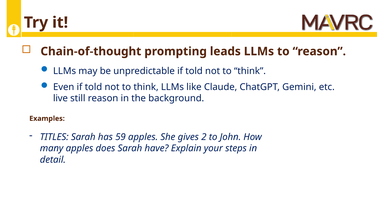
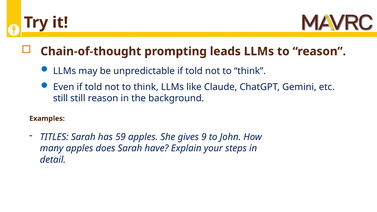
live: live -> still (60, 98)
2: 2 -> 9 (204, 137)
